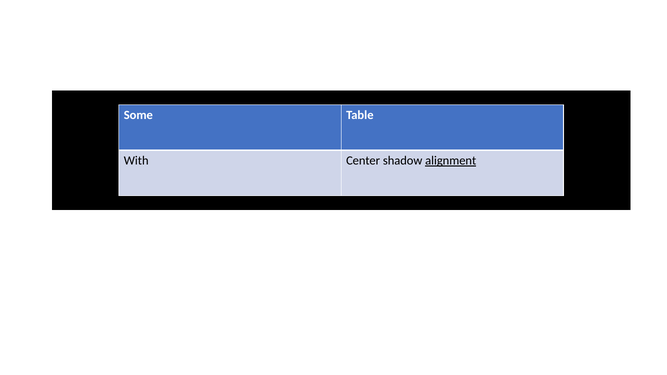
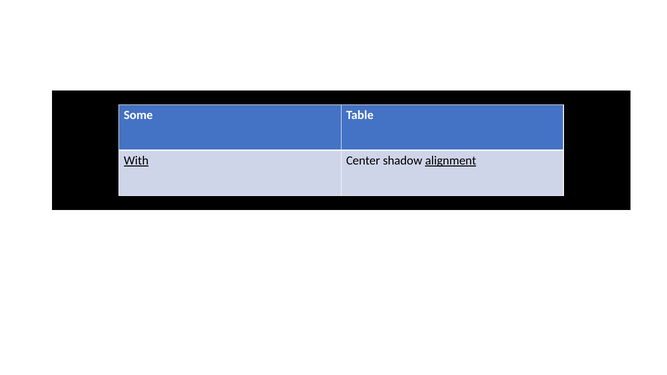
With underline: none -> present (136, 161)
